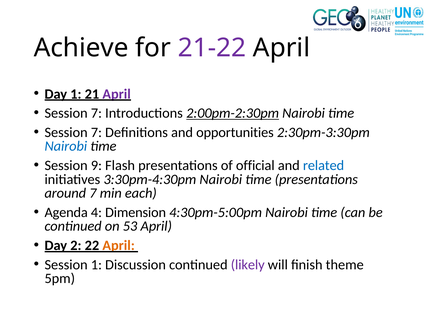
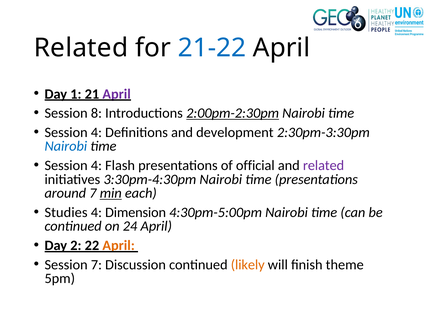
Achieve: Achieve -> Related (81, 48)
21-22 colour: purple -> blue (212, 48)
7: 7 -> 8 (96, 113)
7: 7 -> 4 (96, 133)
opportunities: opportunities -> development (235, 133)
9: 9 -> 4 (96, 166)
related colour: blue -> purple (324, 166)
min underline: none -> present (111, 194)
Agenda: Agenda -> Studies (66, 213)
53: 53 -> 24 (130, 227)
Session 1: 1 -> 7 (96, 265)
likely colour: purple -> orange (248, 265)
